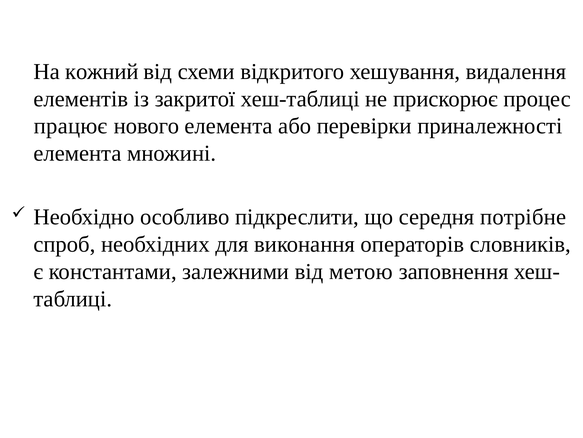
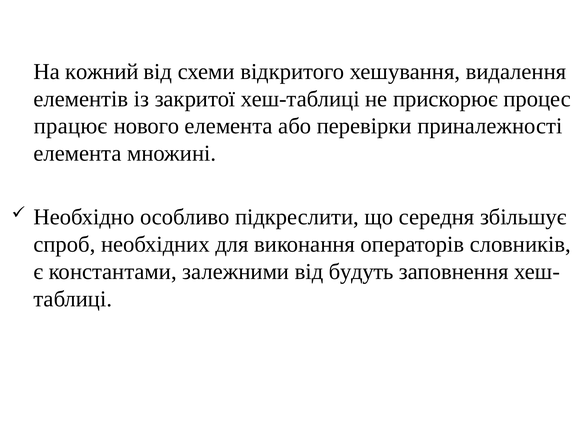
потрібне: потрібне -> збільшує (523, 217)
метою: метою -> будуть (361, 271)
